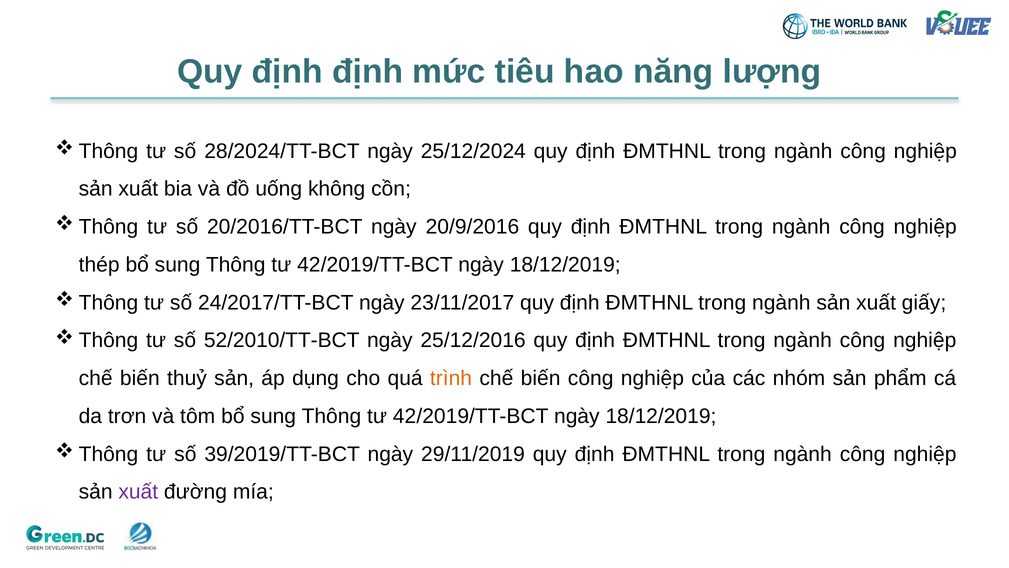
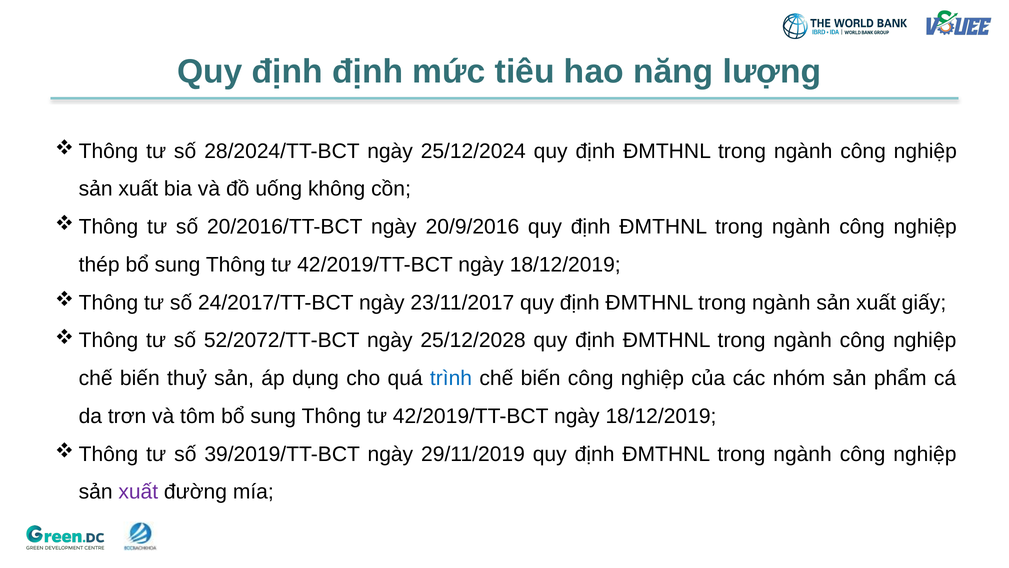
52/2010/TT-BCT: 52/2010/TT-BCT -> 52/2072/TT-BCT (282, 340)
25/12/2016: 25/12/2016 -> 25/12/2028 (473, 340)
trình colour: orange -> blue (451, 378)
